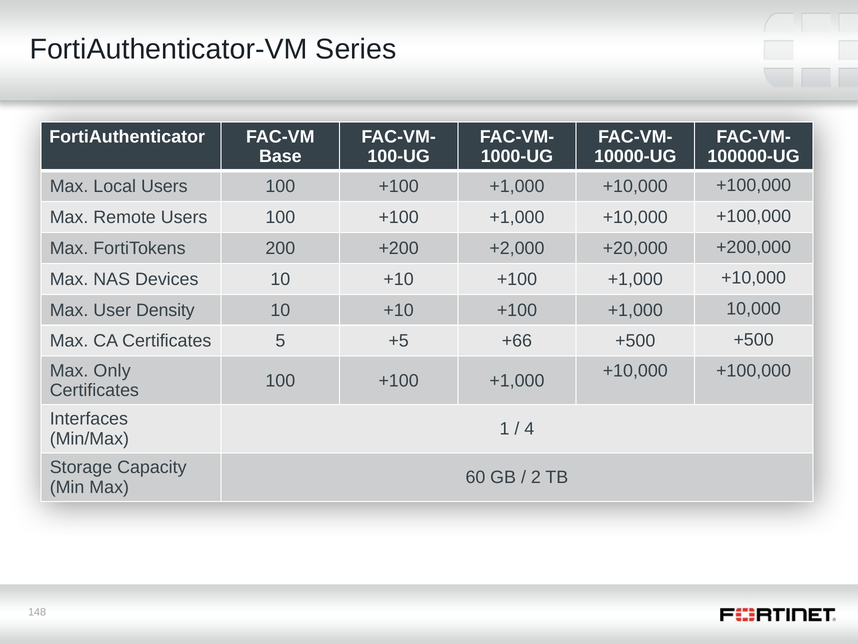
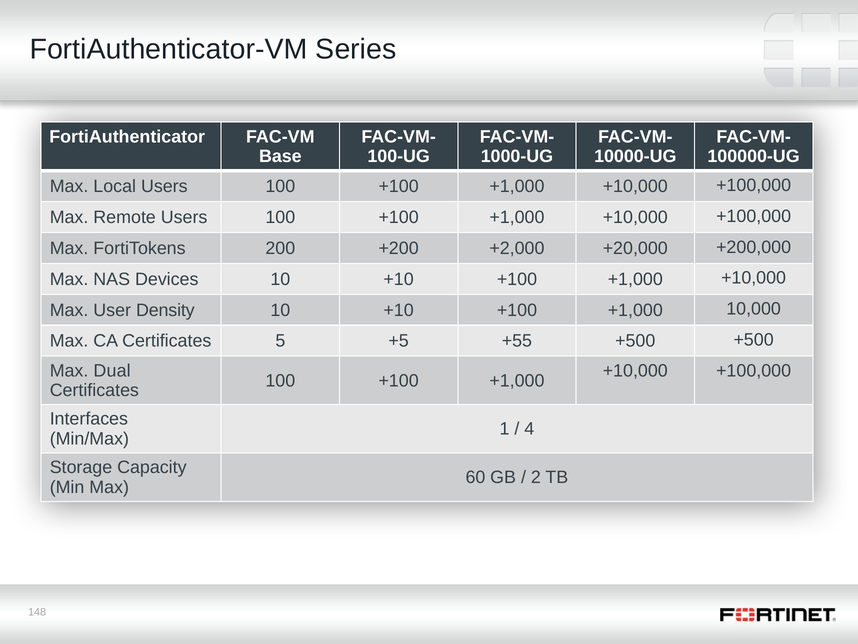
+66: +66 -> +55 (517, 341)
Only: Only -> Dual (112, 370)
